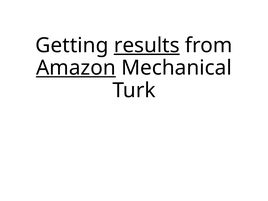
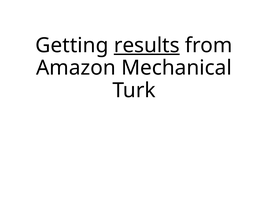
Amazon underline: present -> none (76, 68)
